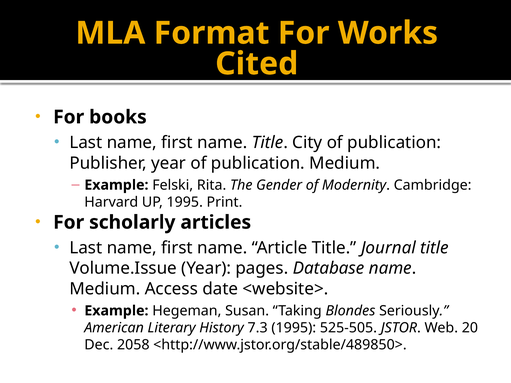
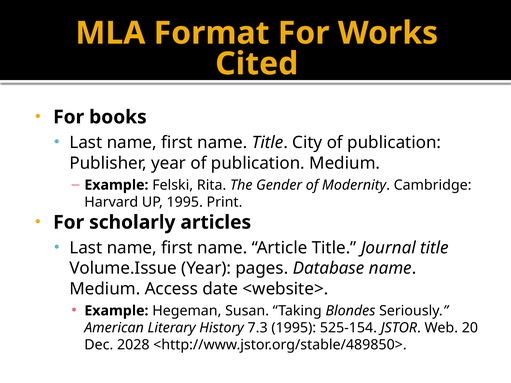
525-505: 525-505 -> 525-154 (348, 328)
2058: 2058 -> 2028 (133, 345)
